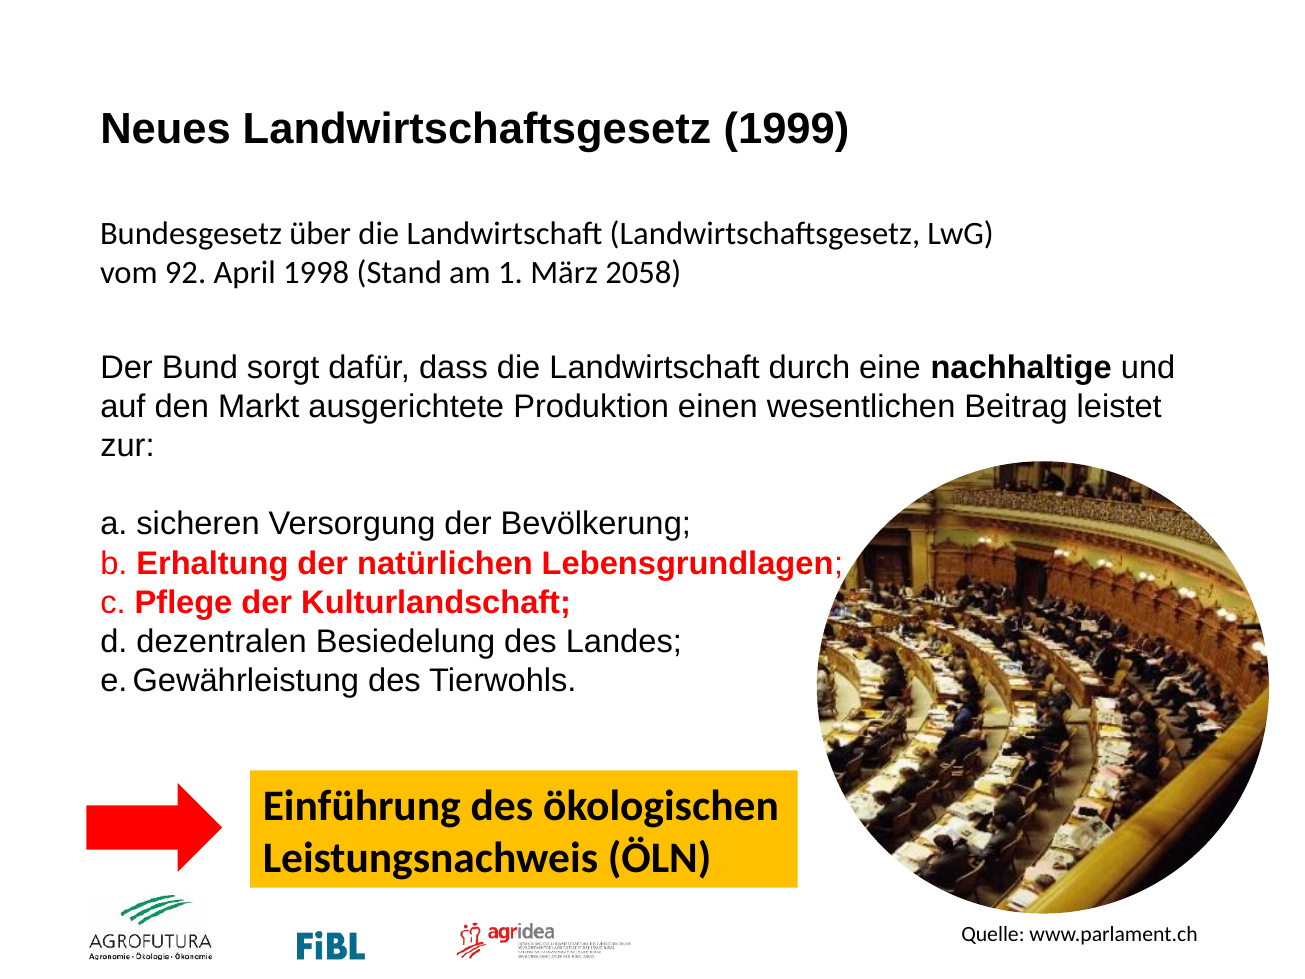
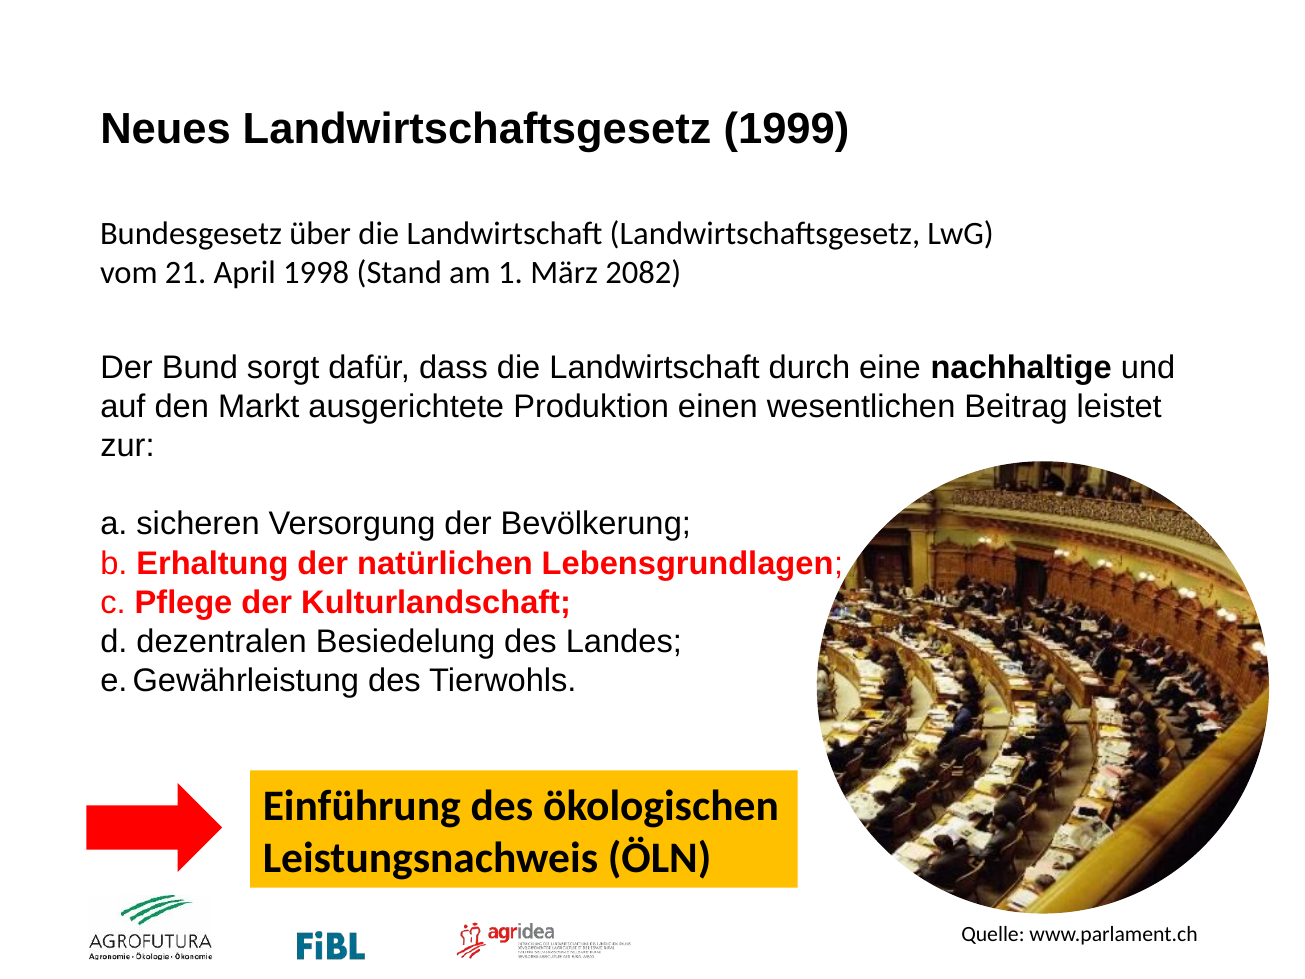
92: 92 -> 21 (186, 273)
2058: 2058 -> 2082 (643, 273)
